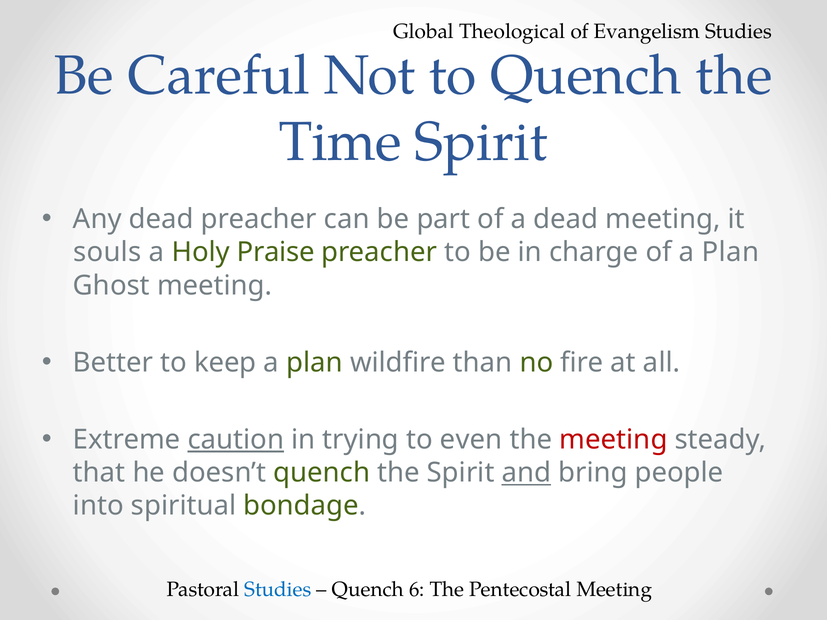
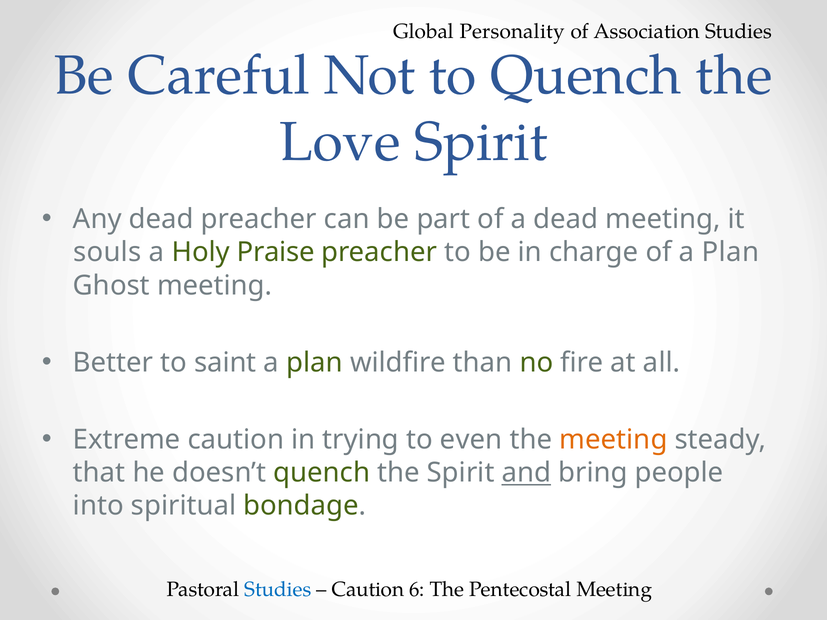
Theological: Theological -> Personality (512, 32)
Evangelism: Evangelism -> Association (647, 32)
Time: Time -> Love (340, 142)
keep: keep -> saint (225, 363)
caution underline: present -> none (236, 440)
meeting colour: red -> orange (613, 440)
Quench: Quench -> Caution (368, 589)
